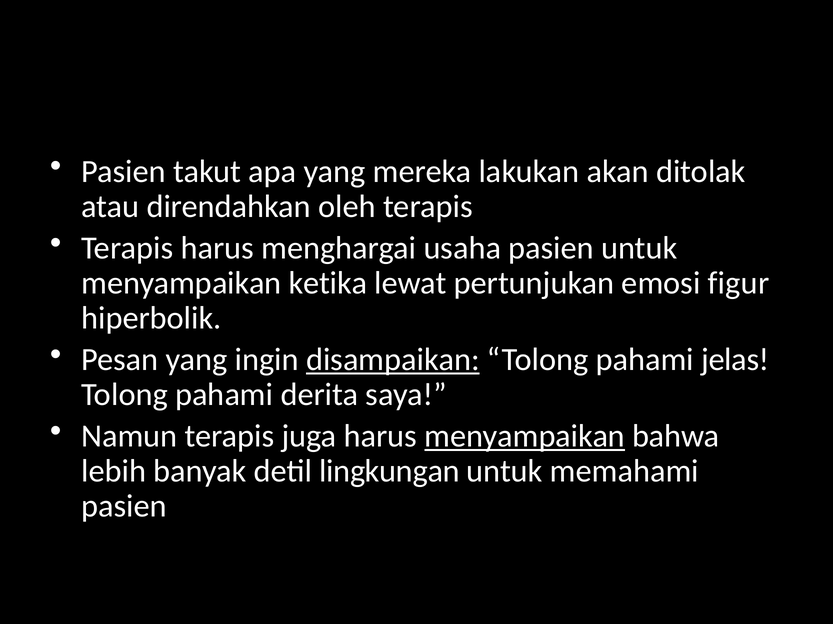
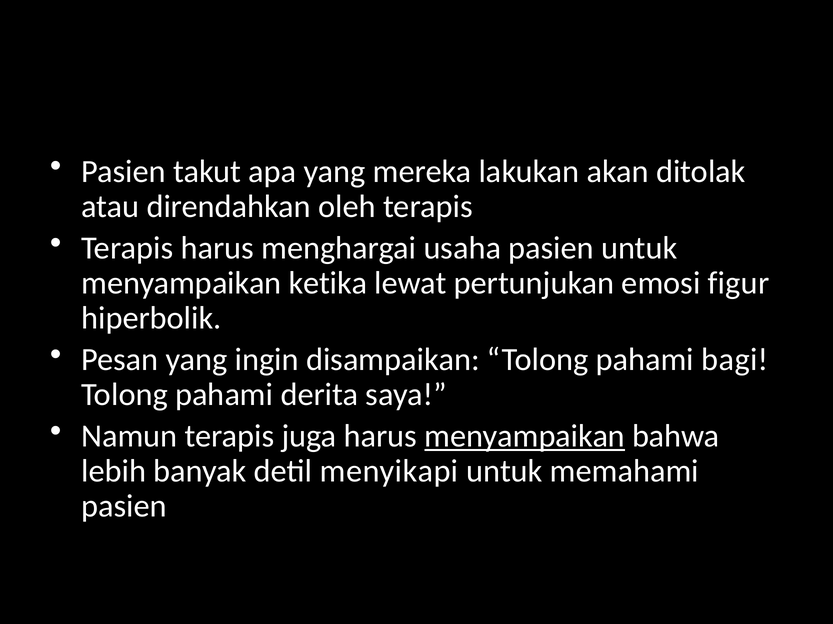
disampaikan underline: present -> none (393, 360)
jelas: jelas -> bagi (735, 360)
lingkungan: lingkungan -> menyikapi (389, 472)
